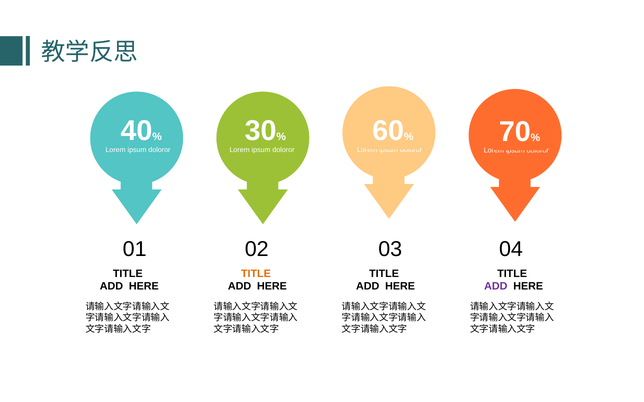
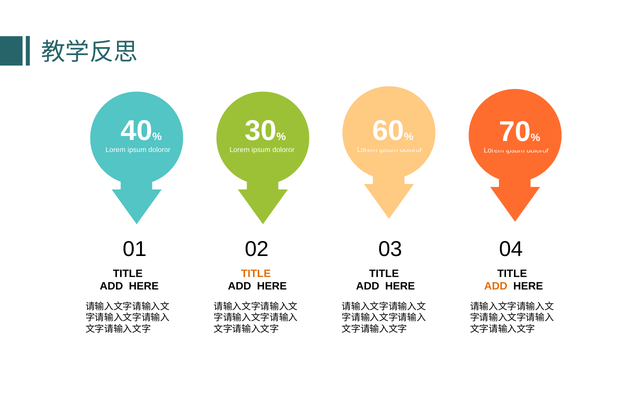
ADD colour: purple -> orange (496, 287)
